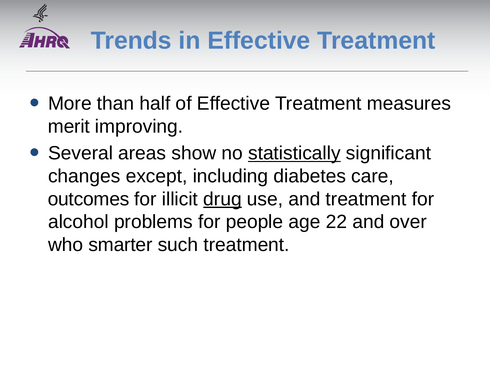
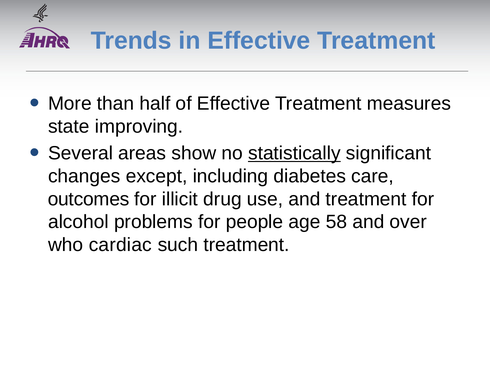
merit: merit -> state (69, 127)
drug underline: present -> none (222, 199)
22: 22 -> 58 (336, 222)
smarter: smarter -> cardiac (120, 245)
